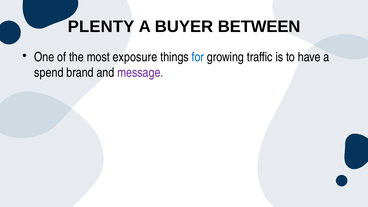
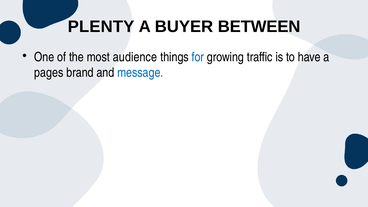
exposure: exposure -> audience (135, 57)
spend: spend -> pages (49, 73)
message colour: purple -> blue (140, 73)
